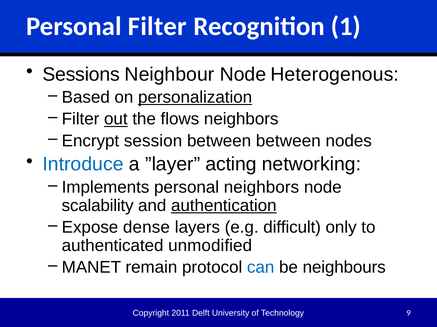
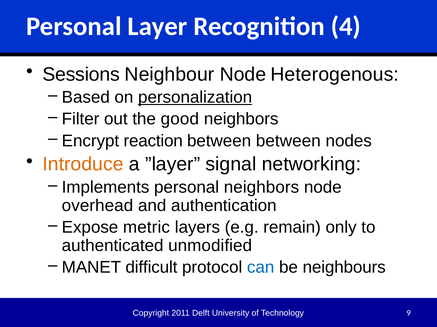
Personal Filter: Filter -> Layer (158, 26)
1: 1 -> 4 (346, 26)
out underline: present -> none (116, 119)
flows: flows -> good (180, 119)
session: session -> reaction (153, 141)
Introduce colour: blue -> orange (83, 165)
acting: acting -> signal (231, 165)
scalability: scalability -> overhead (97, 206)
authentication underline: present -> none (224, 206)
dense: dense -> metric (146, 228)
difficult: difficult -> remain (292, 228)
remain: remain -> difficult (151, 268)
